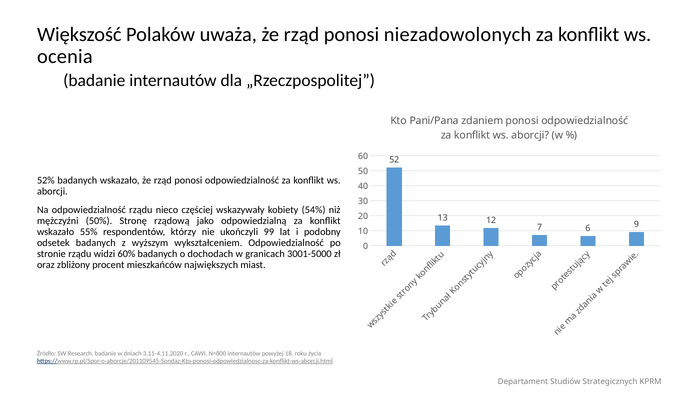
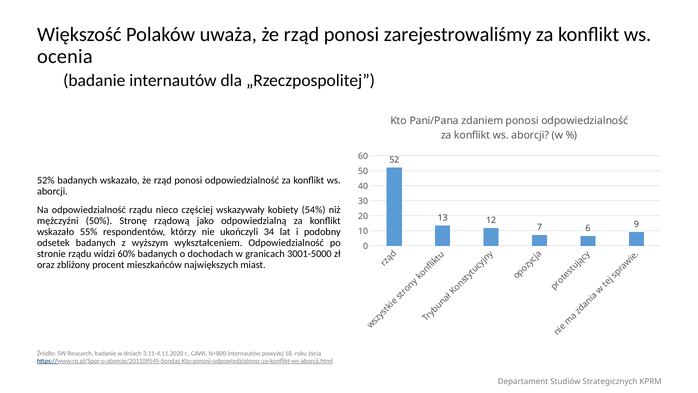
niezadowolonych: niezadowolonych -> zarejestrowaliśmy (458, 34)
99: 99 -> 34 (269, 232)
